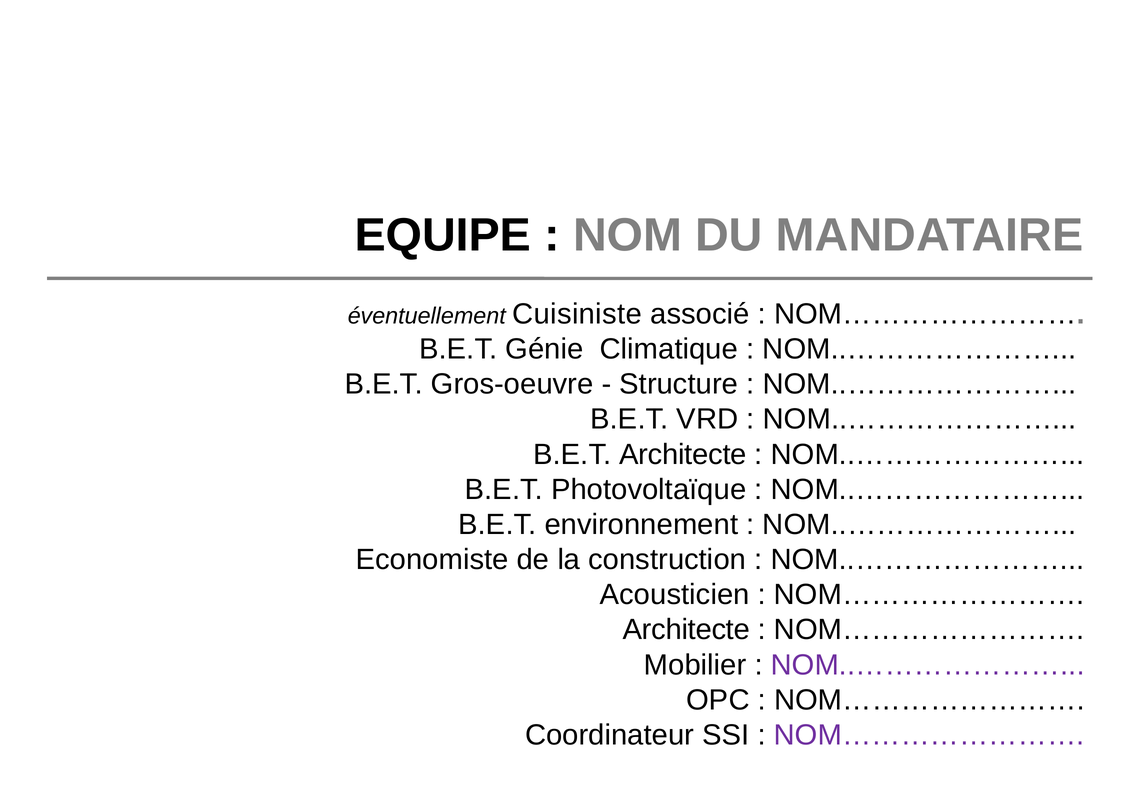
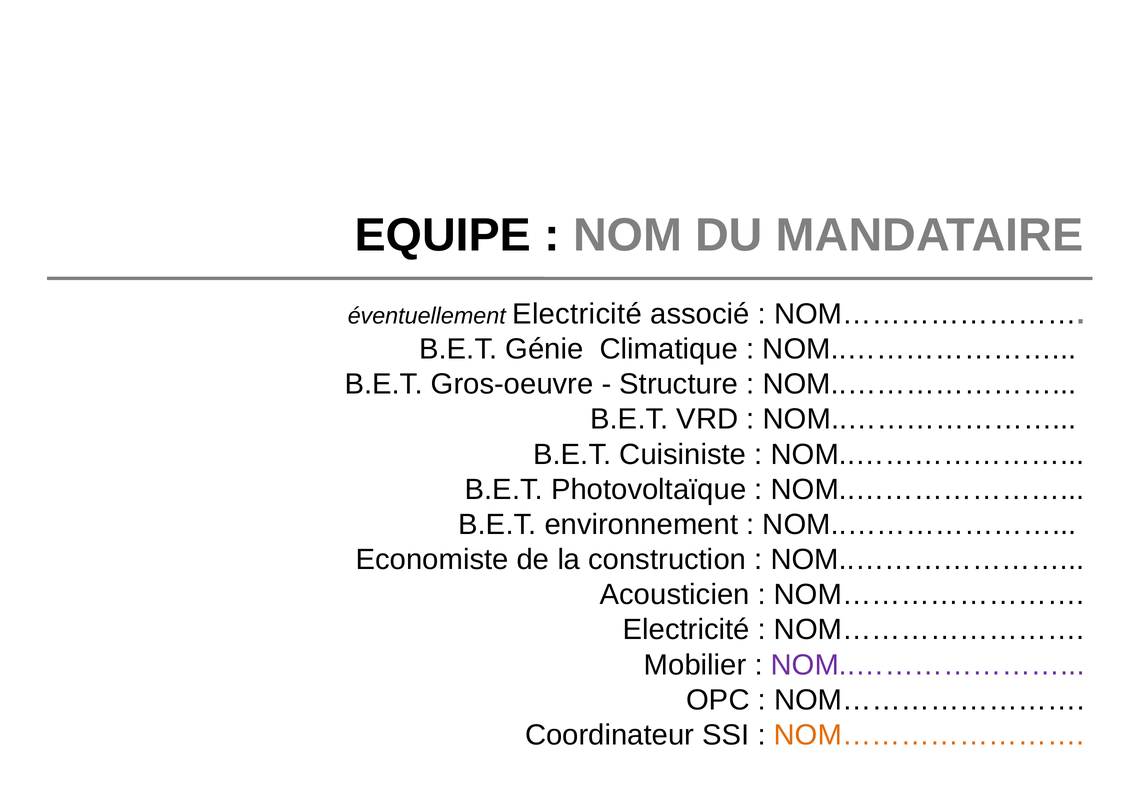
éventuellement Cuisiniste: Cuisiniste -> Electricité (577, 314)
B.E.T Architecte: Architecte -> Cuisiniste (683, 455)
Architecte: Architecte -> Electricité (686, 630)
NOM…………………… colour: purple -> orange (929, 735)
